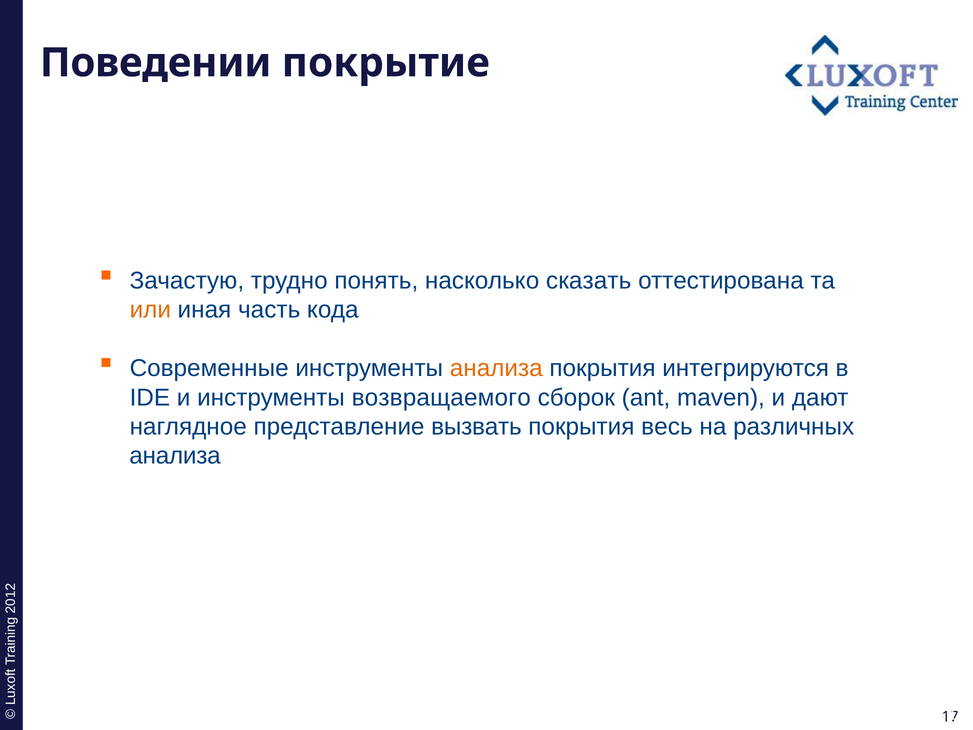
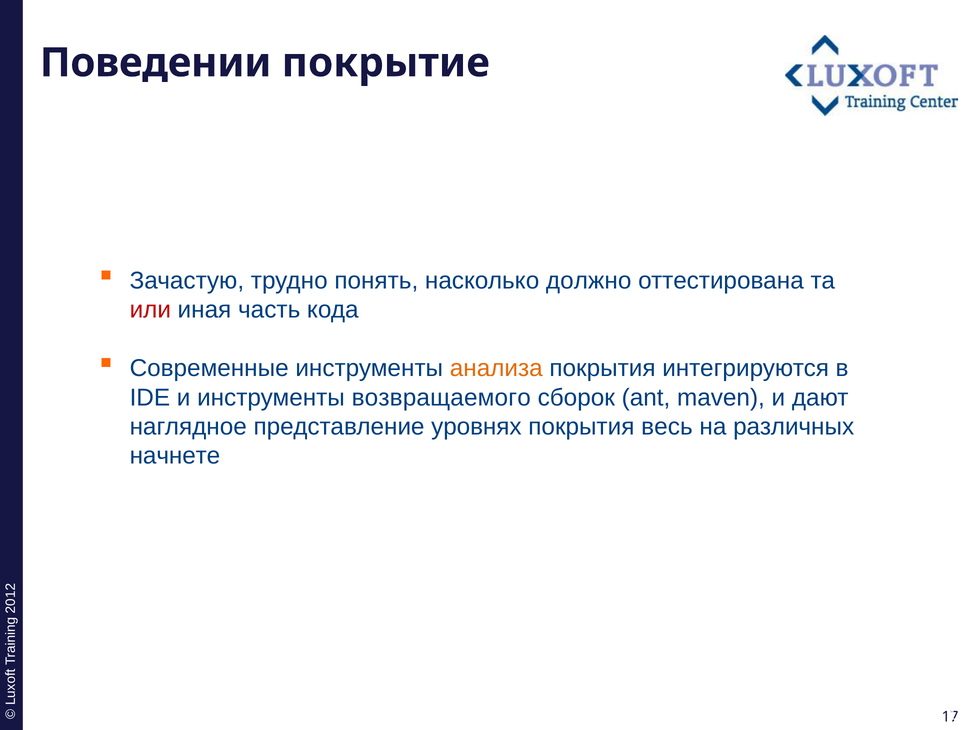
сказать: сказать -> должно (589, 281)
или colour: orange -> red (150, 310)
вызвать: вызвать -> уровнях (476, 427)
анализа: анализа -> начнете (175, 456)
